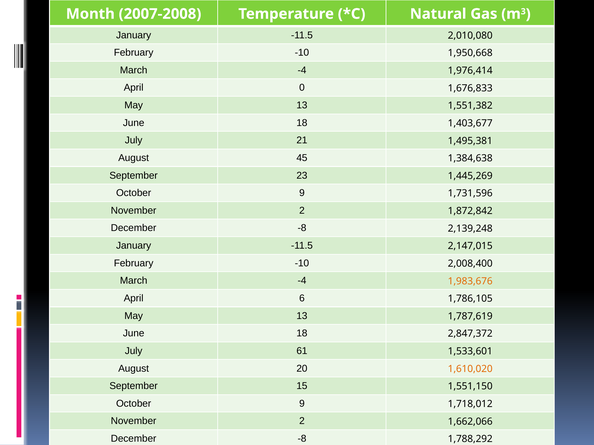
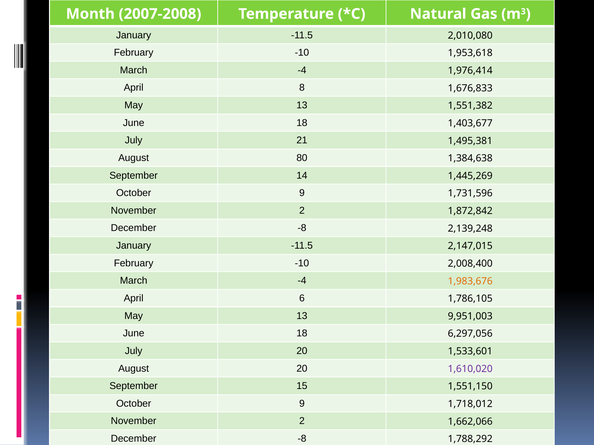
1,950,668: 1,950,668 -> 1,953,618 (470, 53)
0: 0 -> 8 (302, 88)
45: 45 -> 80 (302, 158)
23: 23 -> 14 (302, 176)
1,787,619: 1,787,619 -> 9,951,003 (470, 317)
2,847,372: 2,847,372 -> 6,297,056 (470, 334)
July 61: 61 -> 20 (302, 351)
1,610,020 colour: orange -> purple (470, 369)
